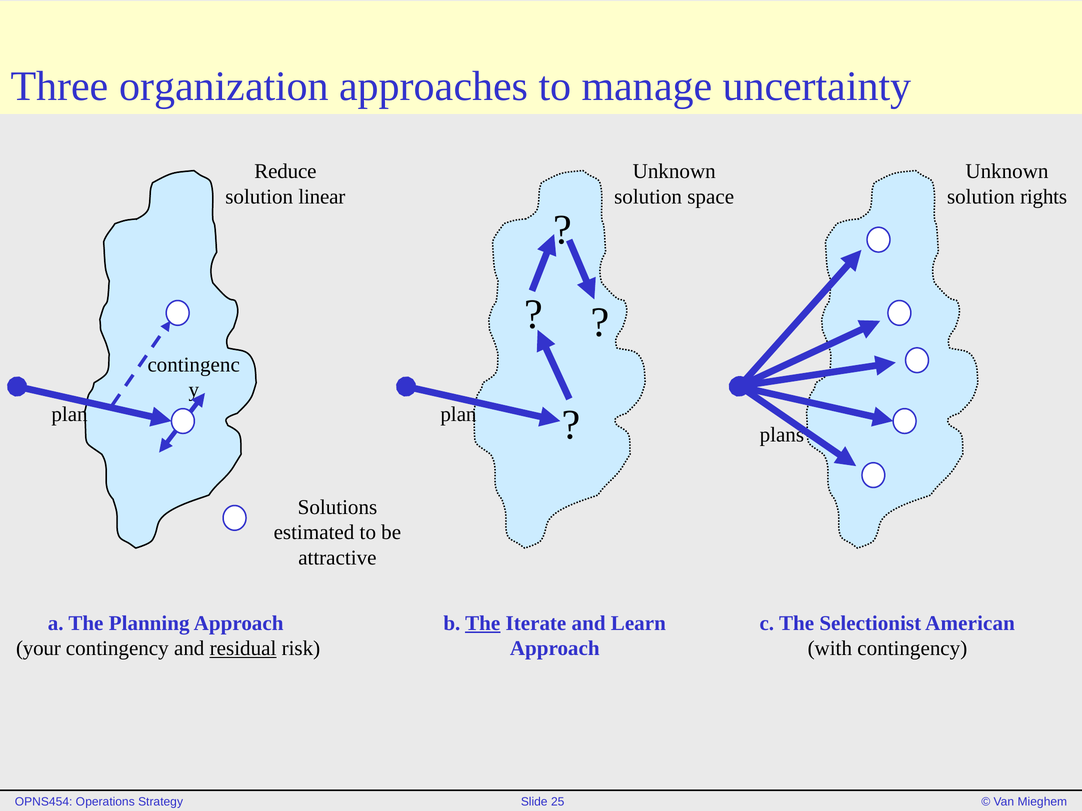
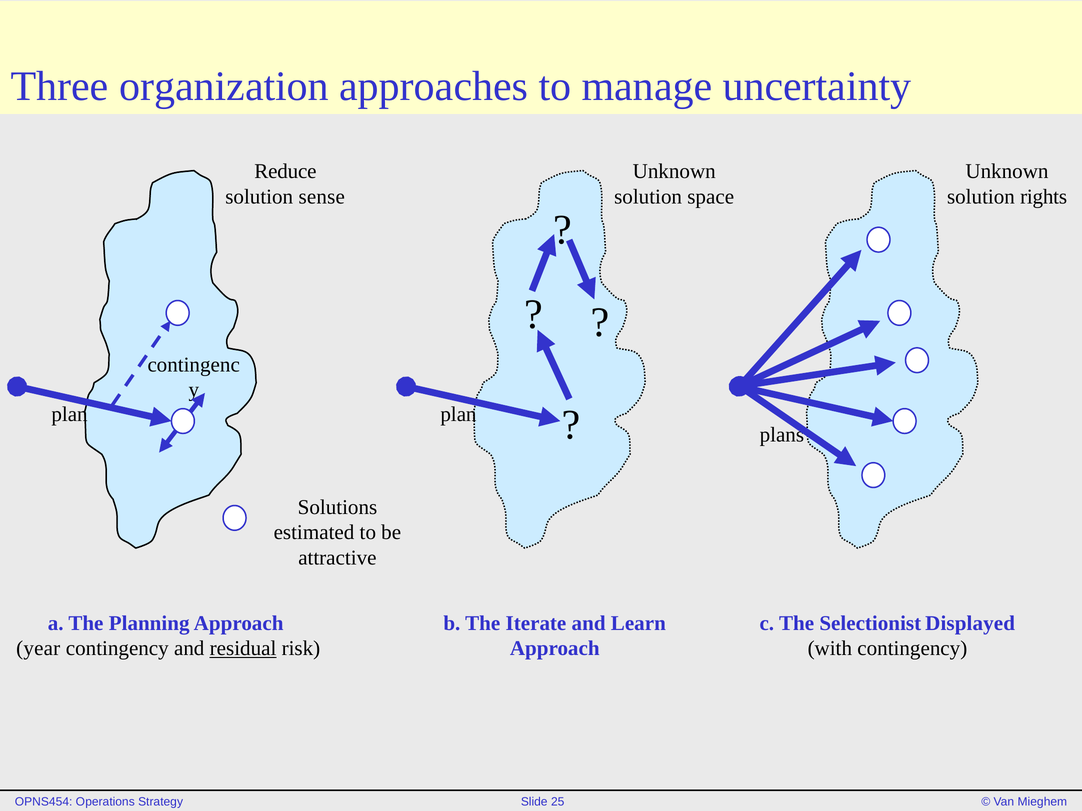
linear: linear -> sense (322, 197)
The underline: present -> none (483, 624)
American: American -> Displayed (970, 624)
your: your -> year (38, 649)
